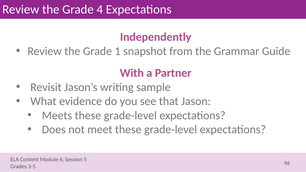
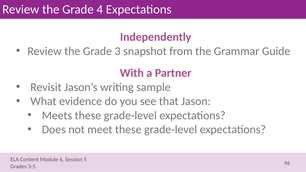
1: 1 -> 3 (118, 51)
